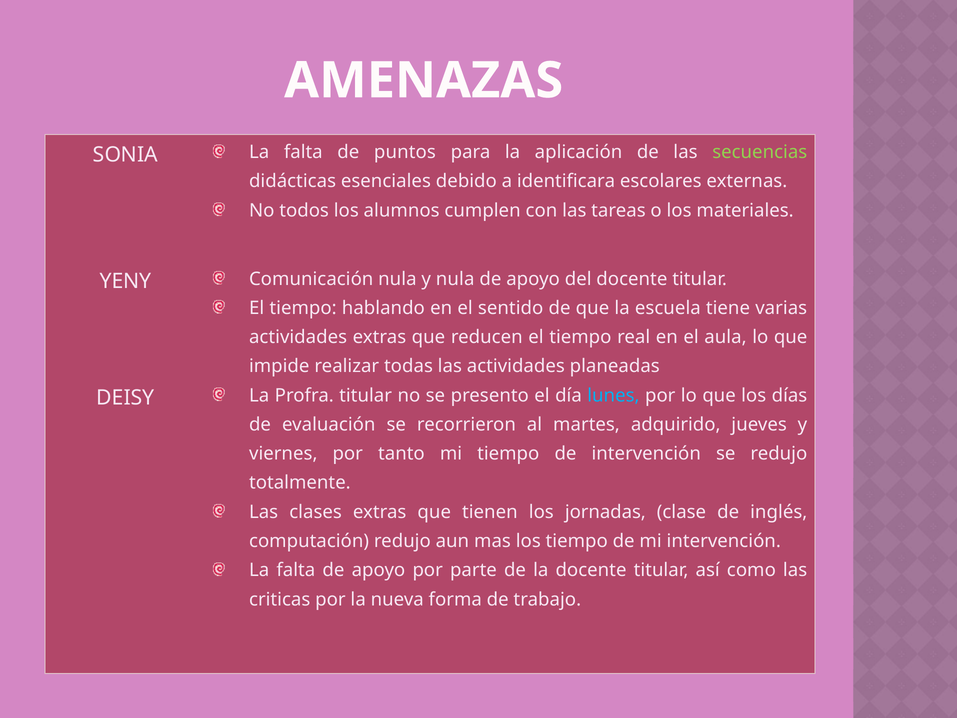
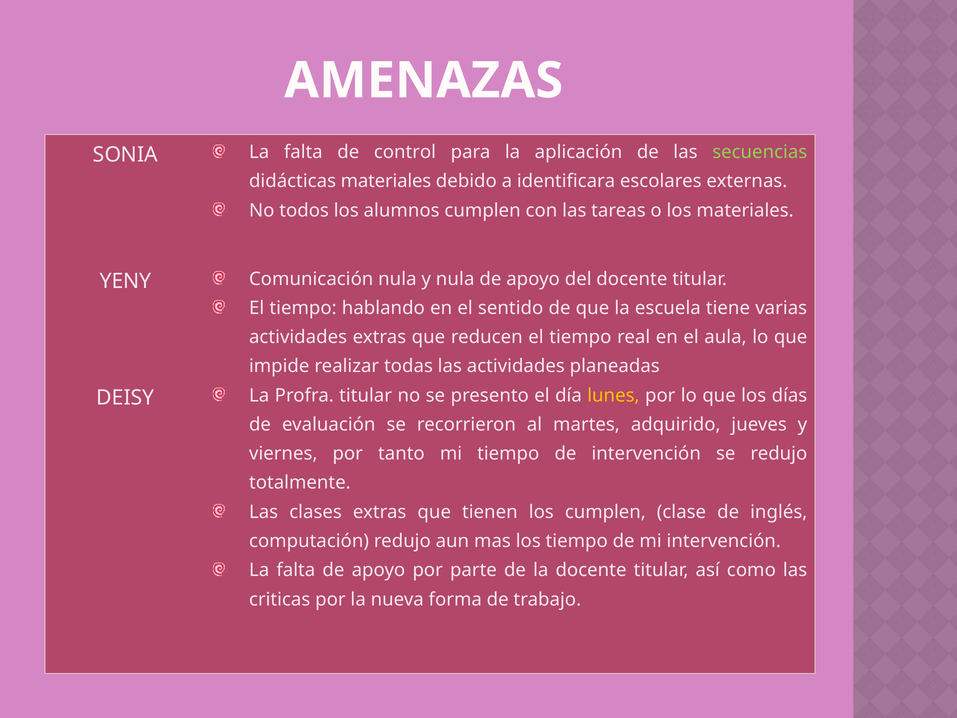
puntos: puntos -> control (405, 152)
didácticas esenciales: esenciales -> materiales (386, 181)
lunes colour: light blue -> yellow (613, 395)
los jornadas: jornadas -> cumplen (605, 512)
